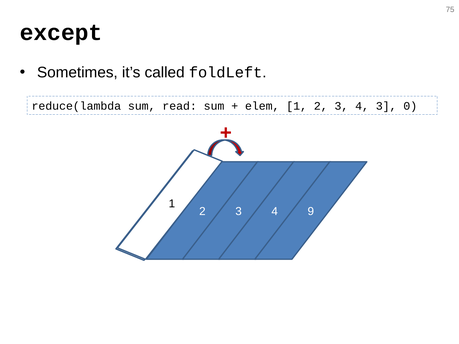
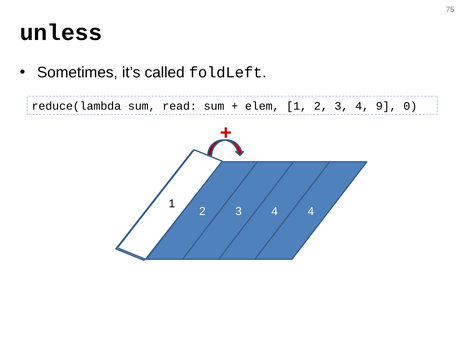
except: except -> unless (61, 33)
4 3: 3 -> 9 (386, 106)
9: 9 -> 4 (311, 211)
